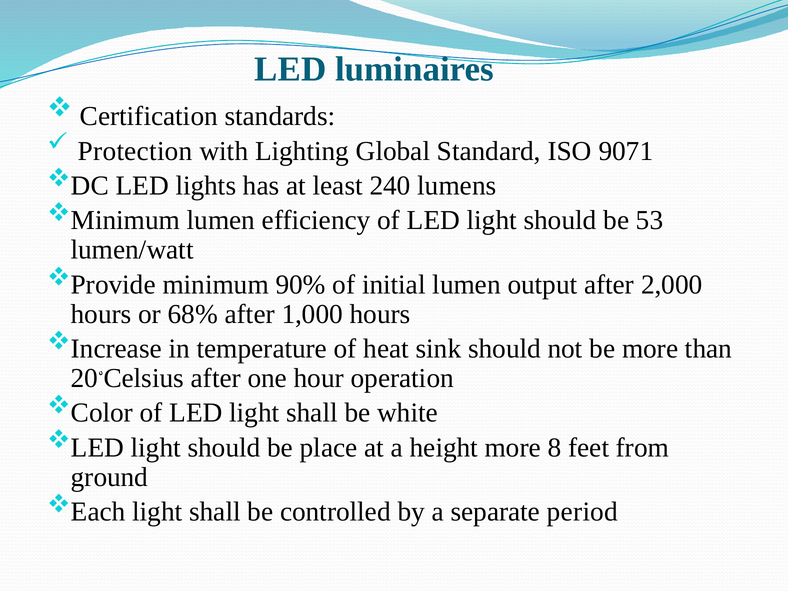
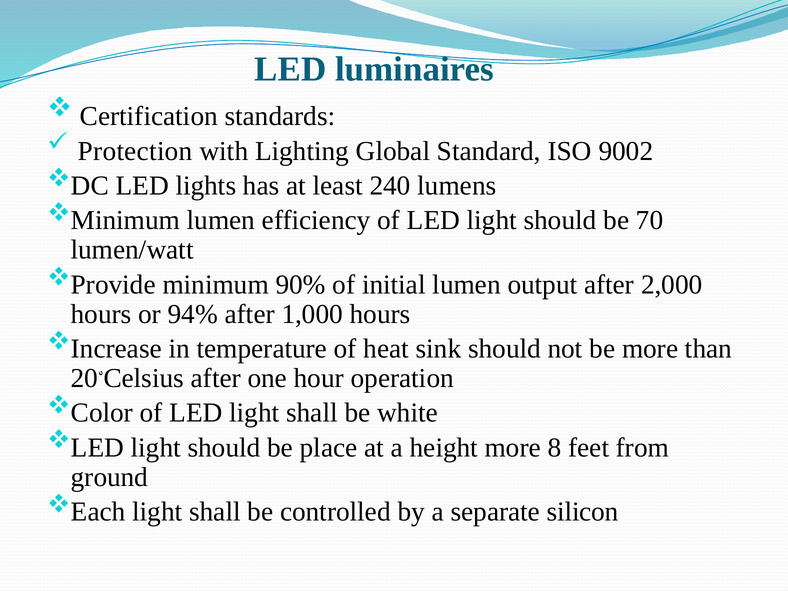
9071: 9071 -> 9002 (626, 151)
53: 53 -> 70 (650, 220)
68%: 68% -> 94% (193, 314)
period: period -> silicon (583, 512)
